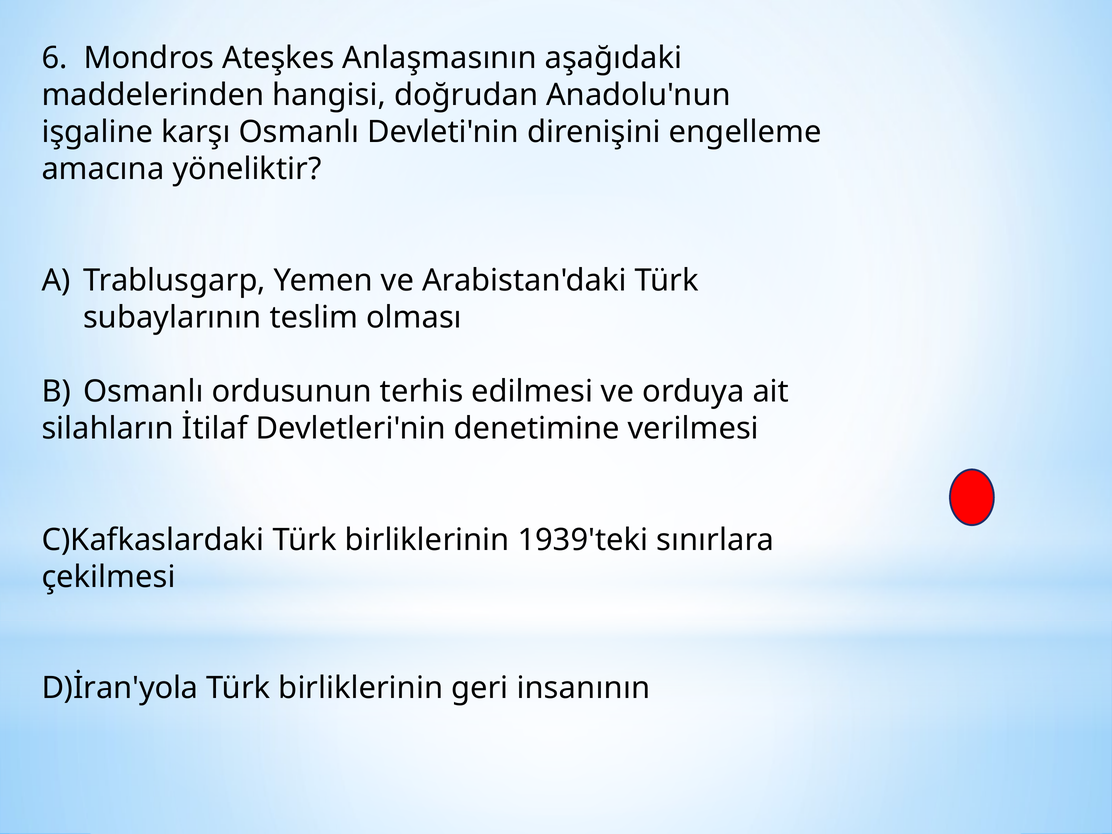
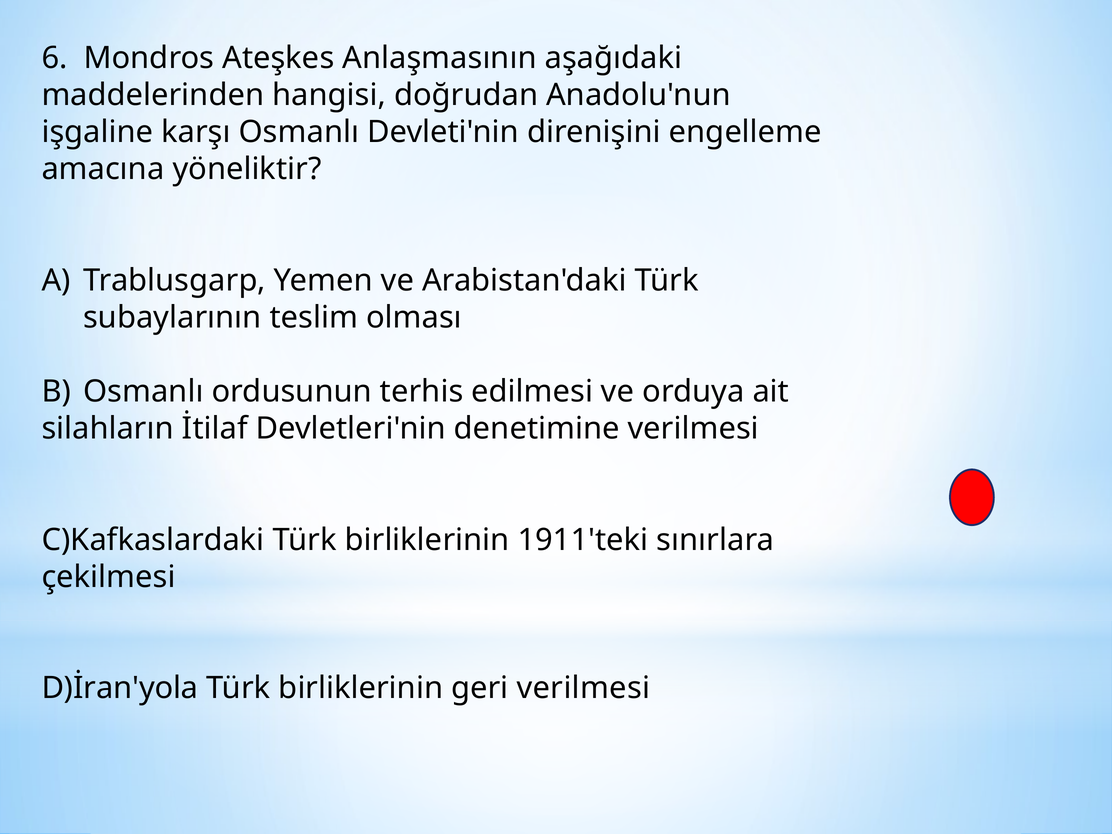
1939'teki: 1939'teki -> 1911'teki (583, 540)
geri insanının: insanının -> verilmesi (583, 688)
